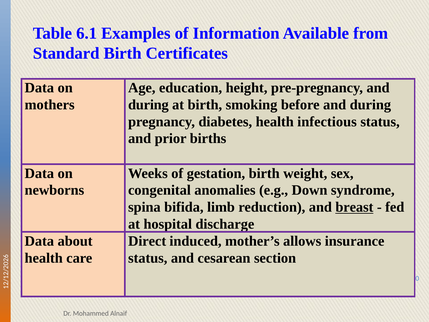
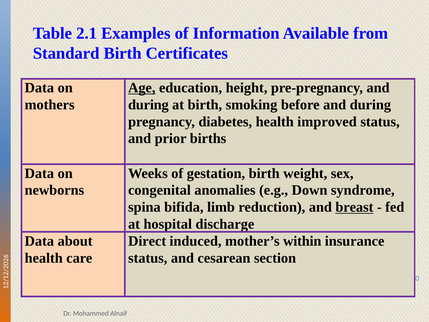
6.1: 6.1 -> 2.1 (87, 33)
Age underline: none -> present (142, 88)
infectious: infectious -> improved (327, 122)
allows: allows -> within (302, 241)
